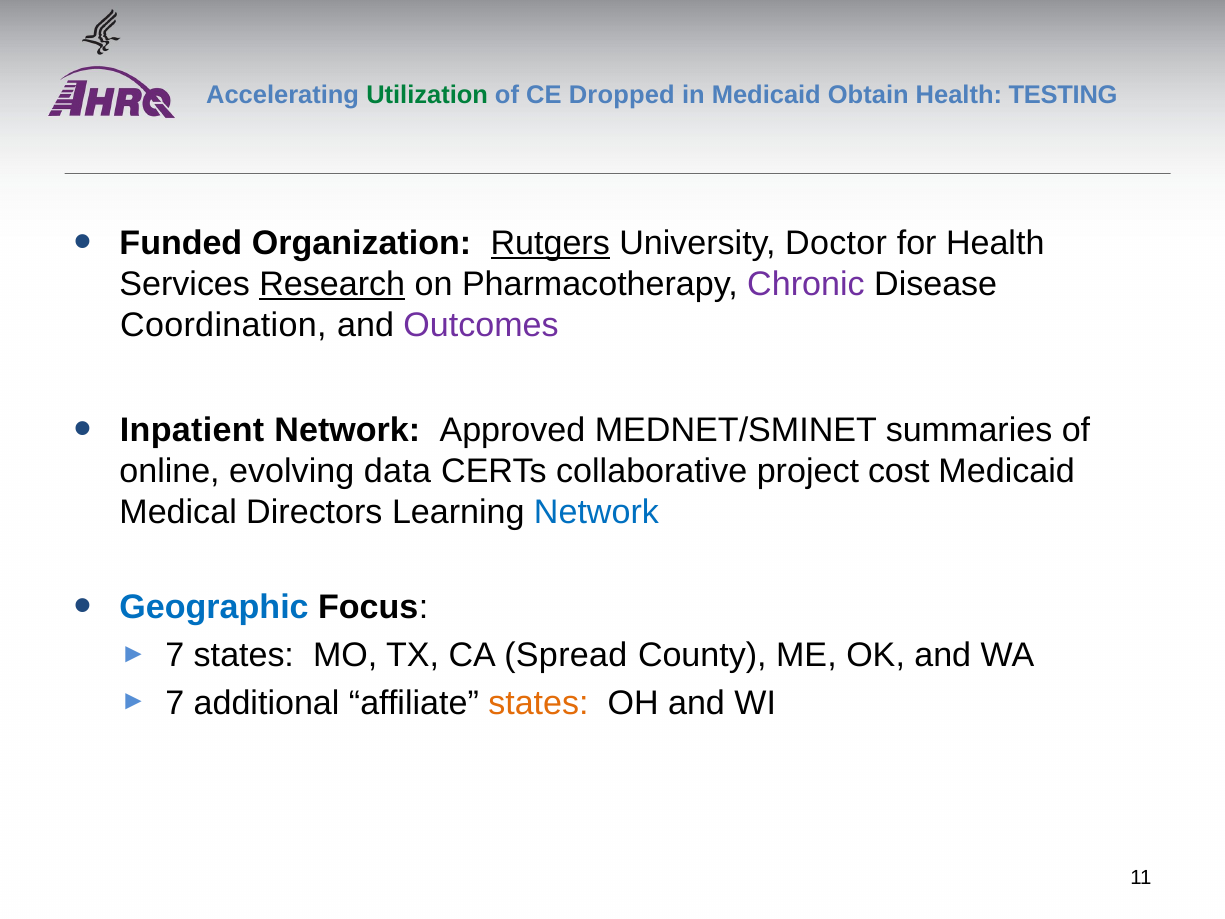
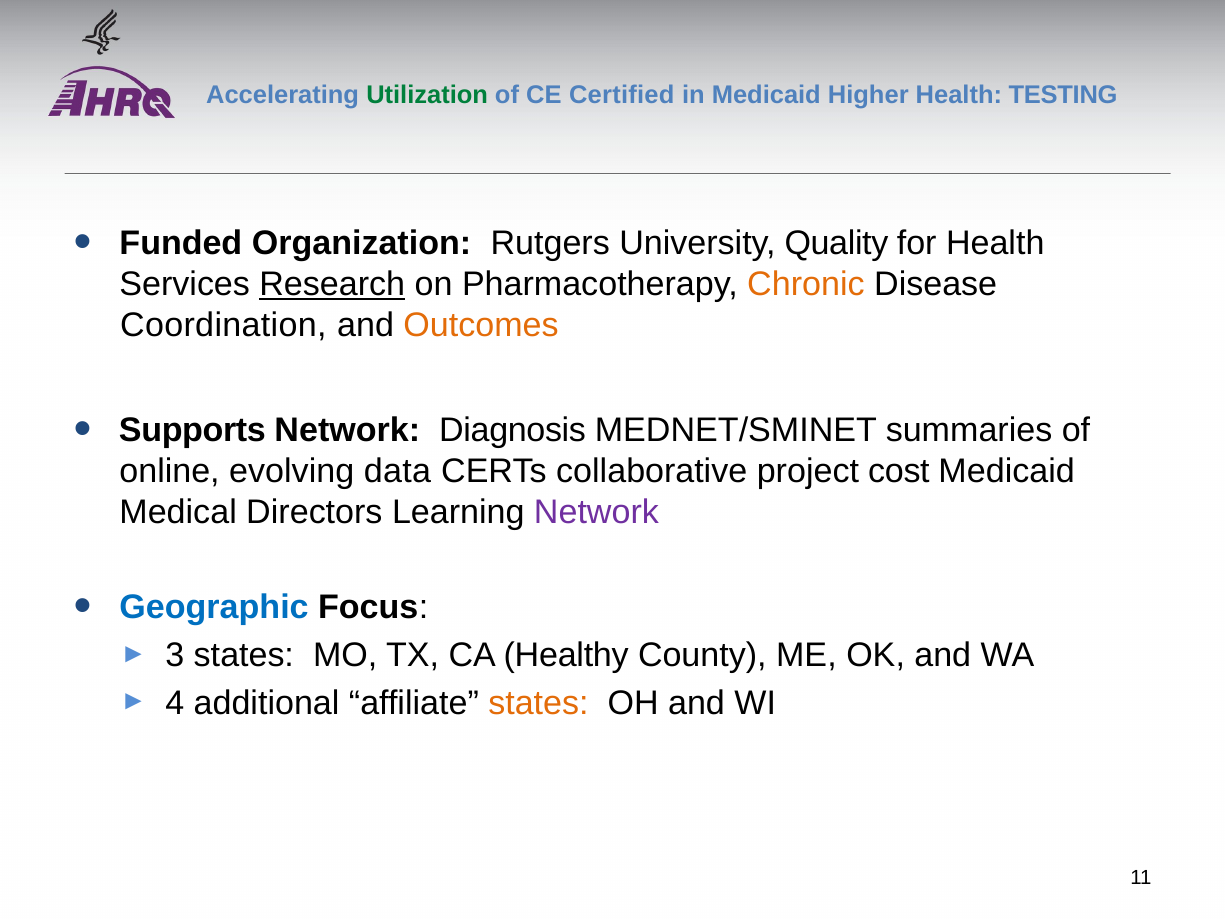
Dropped: Dropped -> Certified (622, 95)
Obtain: Obtain -> Higher (868, 95)
Rutgers underline: present -> none (550, 243)
Doctor: Doctor -> Quality (836, 243)
Chronic colour: purple -> orange (806, 284)
Outcomes colour: purple -> orange (481, 325)
Inpatient: Inpatient -> Supports (192, 431)
Approved: Approved -> Diagnosis (513, 431)
Network colour: blue -> purple (596, 512)
7: 7 -> 3 (175, 655)
Spread: Spread -> Healthy (566, 655)
7: 7 -> 4 (175, 703)
